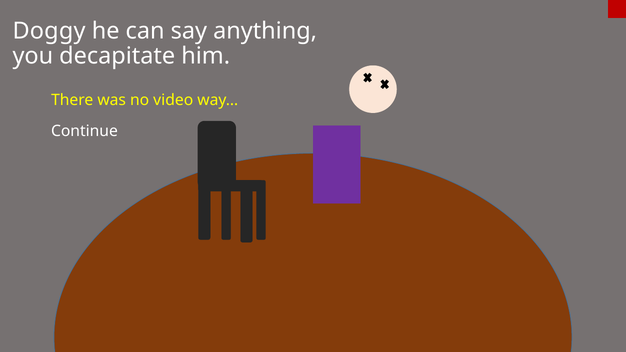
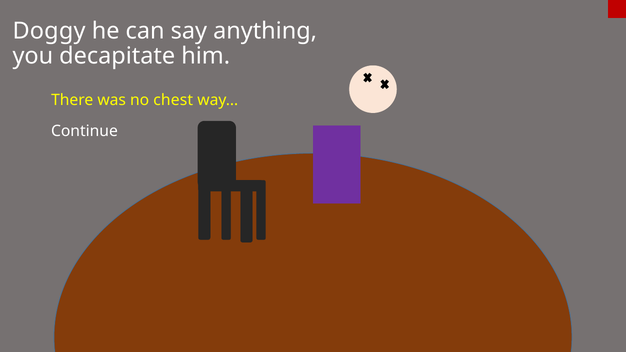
video: video -> chest (173, 100)
